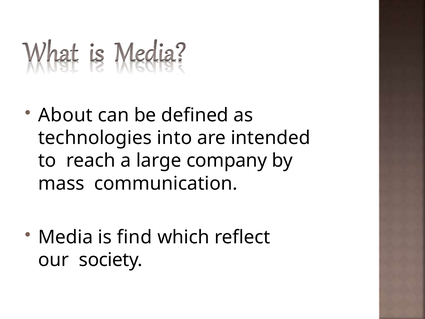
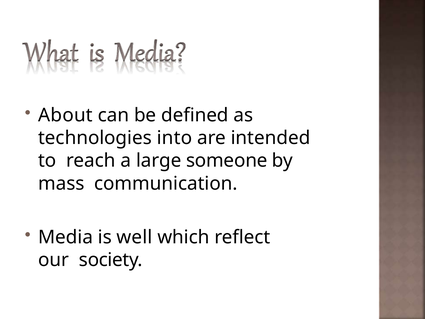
company: company -> someone (227, 161)
find: find -> well (134, 237)
